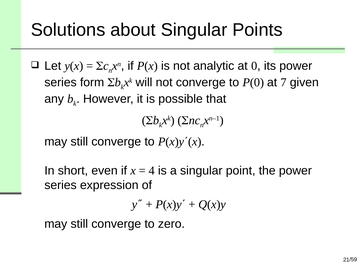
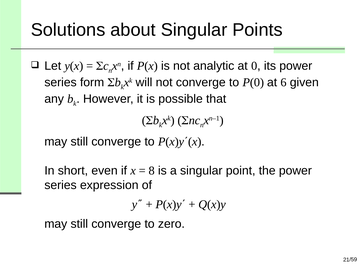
7: 7 -> 6 (283, 83)
4: 4 -> 8 (152, 171)
